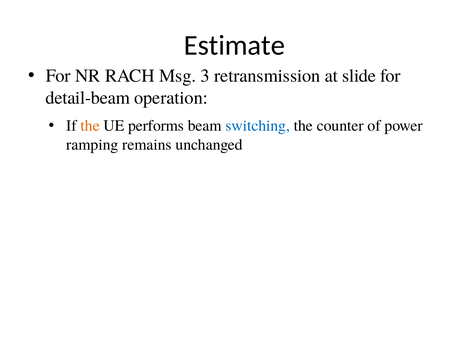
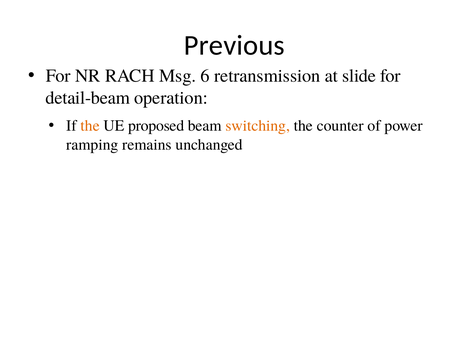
Estimate: Estimate -> Previous (234, 45)
3: 3 -> 6 (205, 76)
performs: performs -> proposed (156, 126)
switching colour: blue -> orange (258, 126)
